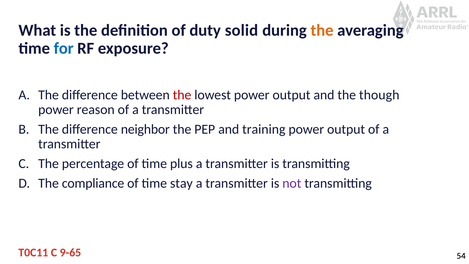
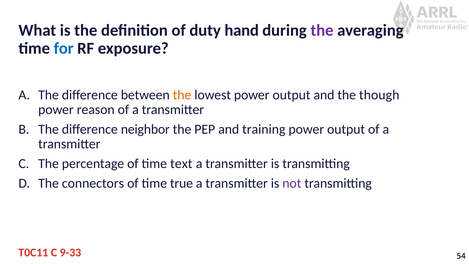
solid: solid -> hand (242, 30)
the colour: orange -> purple (322, 30)
the colour: red -> orange (182, 95)
plus: plus -> text (181, 164)
compliance: compliance -> connectors (93, 183)
stay: stay -> true (181, 183)
9-65: 9-65 -> 9-33 (70, 253)
